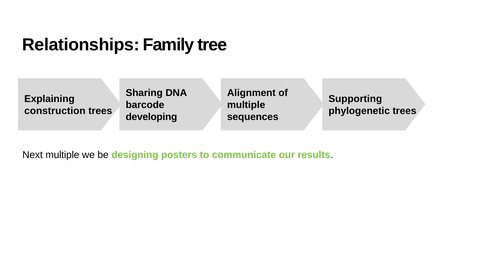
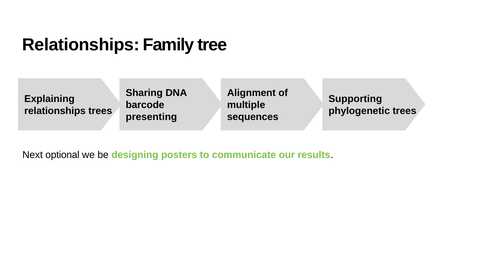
construction: construction -> relationships (55, 111)
developing: developing -> presenting (151, 117)
Next multiple: multiple -> optional (62, 155)
